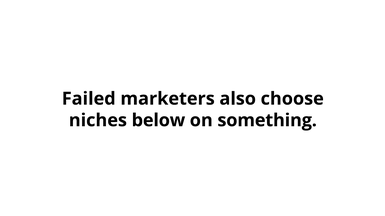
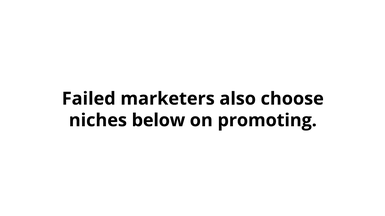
something: something -> promoting (267, 121)
